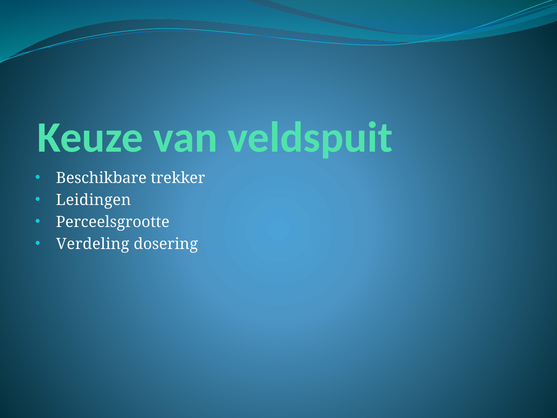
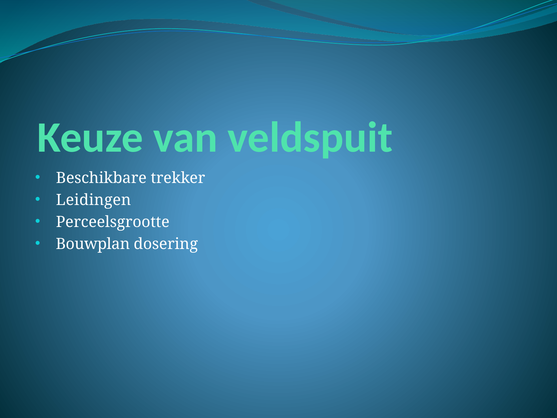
Verdeling: Verdeling -> Bouwplan (93, 244)
